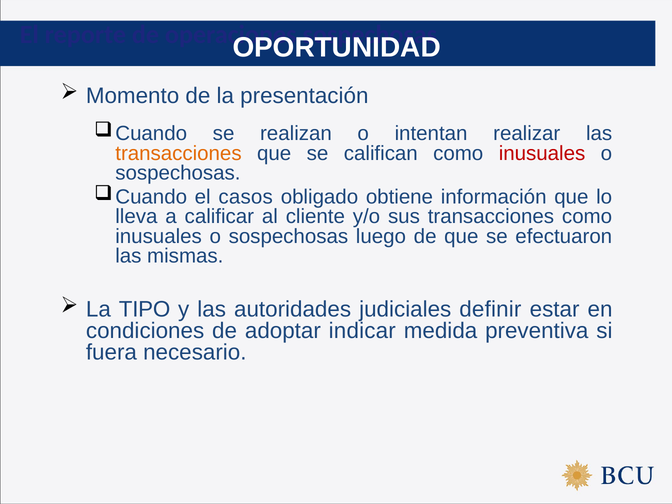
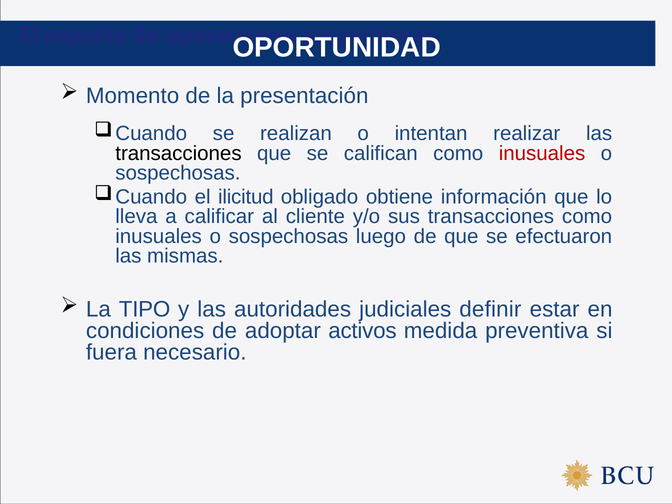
transacciones colour: orange -> black (178, 153)
casos: casos -> ilicitud (246, 197)
indicar: indicar -> activos (362, 331)
